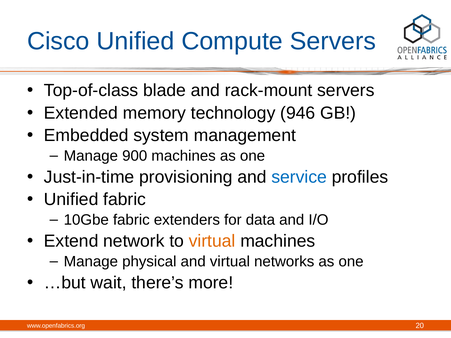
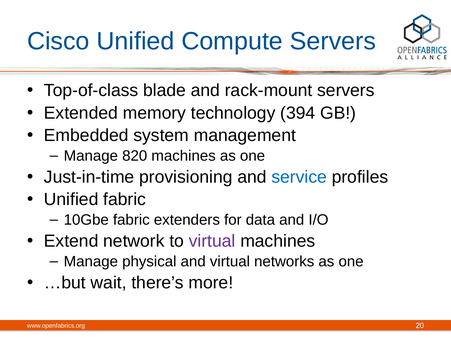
946: 946 -> 394 (298, 113)
900: 900 -> 820 (135, 156)
virtual colour: orange -> purple (212, 241)
